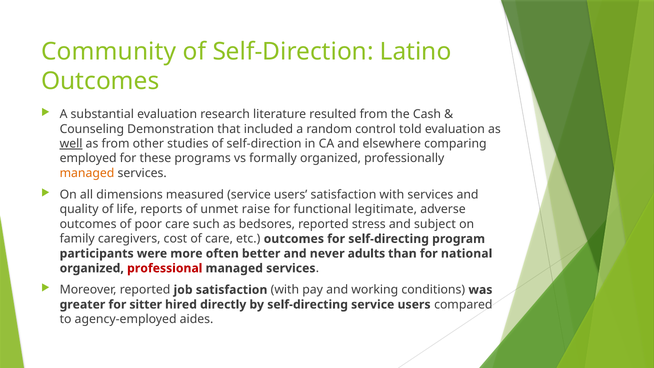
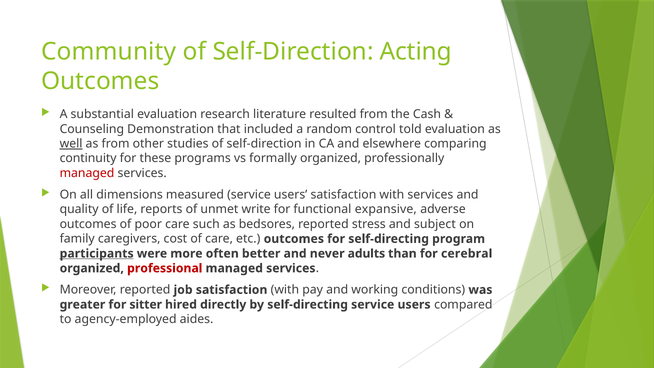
Latino: Latino -> Acting (416, 52)
employed: employed -> continuity (88, 158)
managed colour: orange -> red (87, 173)
raise: raise -> write (256, 209)
legitimate: legitimate -> expansive (386, 209)
participants underline: none -> present (97, 253)
national: national -> cerebral (467, 253)
